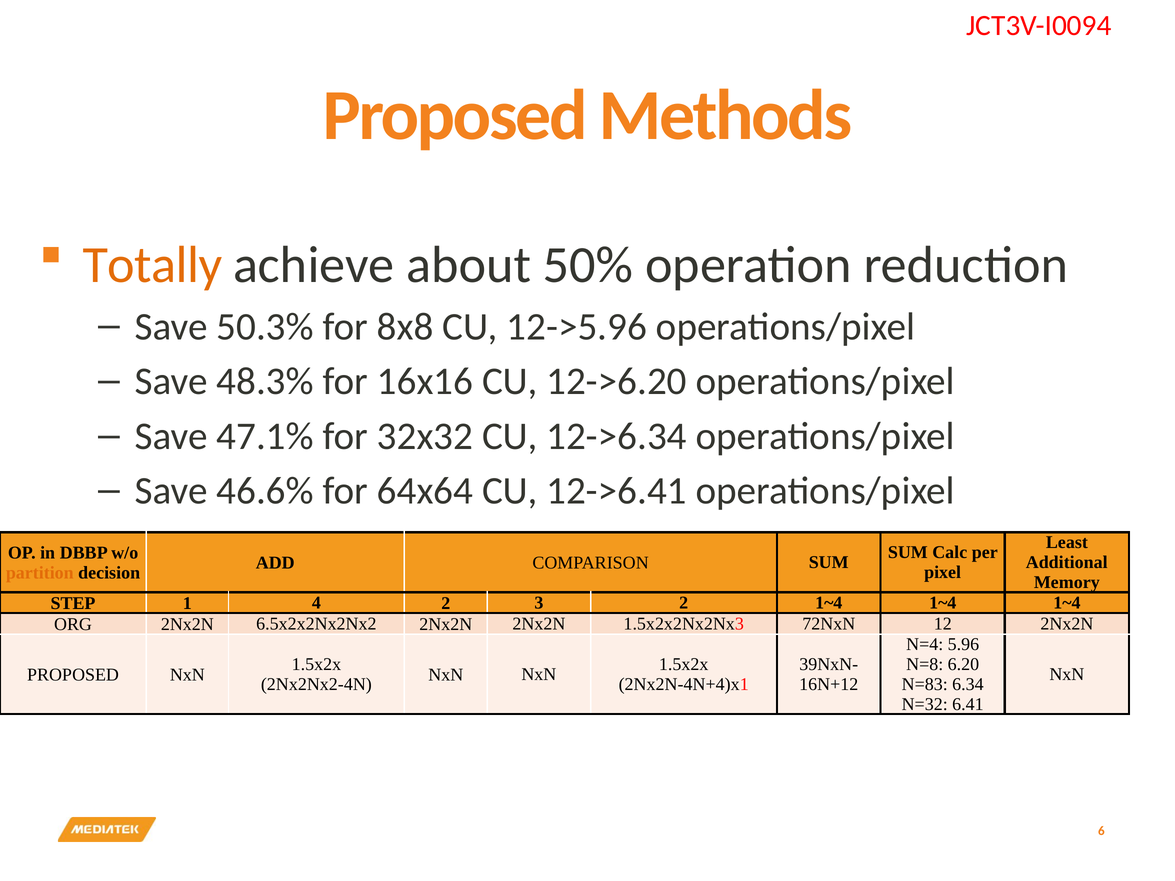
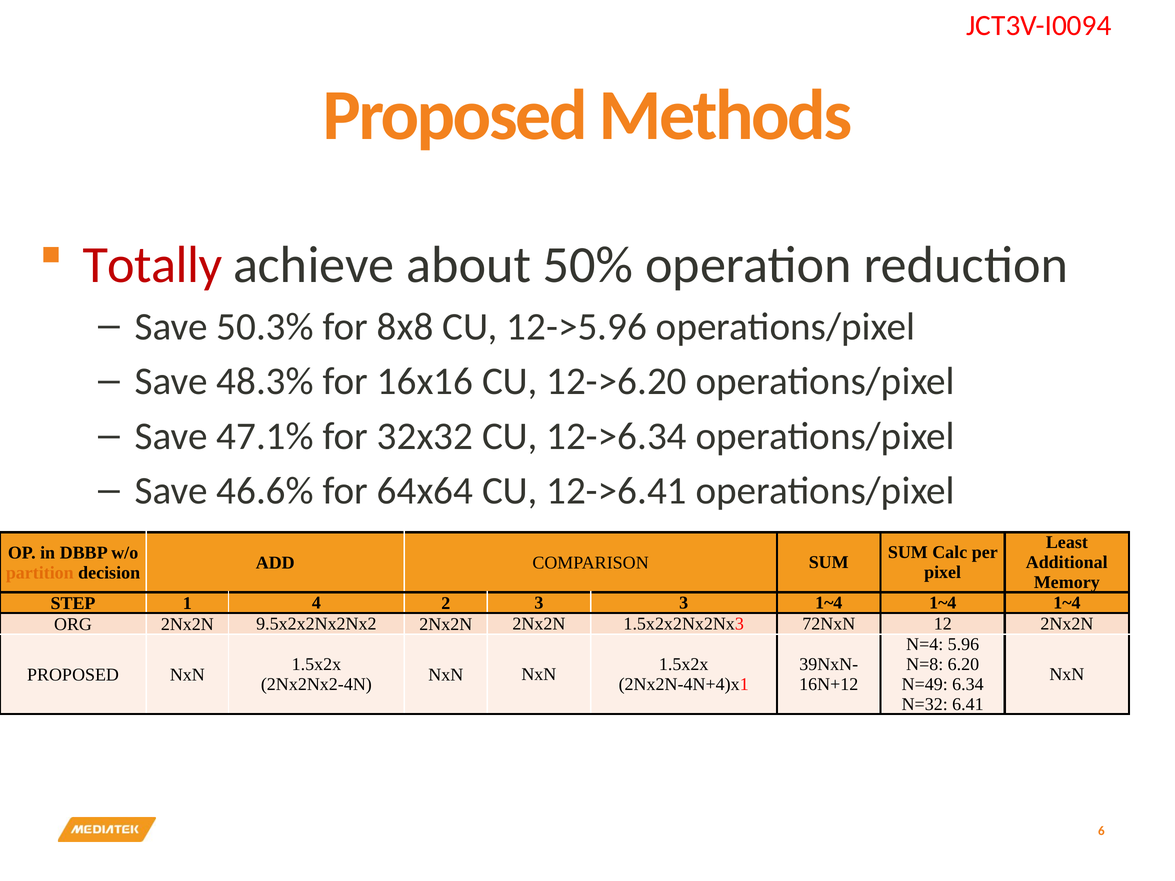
Totally colour: orange -> red (152, 265)
3 2: 2 -> 3 (684, 603)
6.5x2x2Nx2Nx2: 6.5x2x2Nx2Nx2 -> 9.5x2x2Nx2Nx2 (316, 624)
N=83: N=83 -> N=49 (925, 684)
